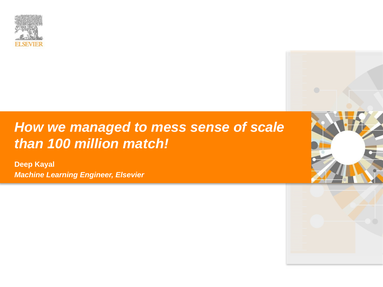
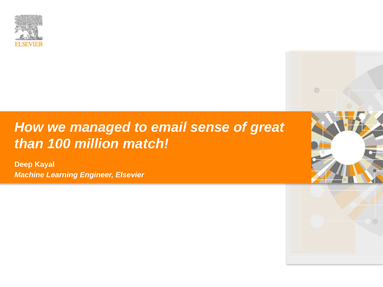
mess: mess -> email (169, 127)
scale: scale -> great (267, 127)
